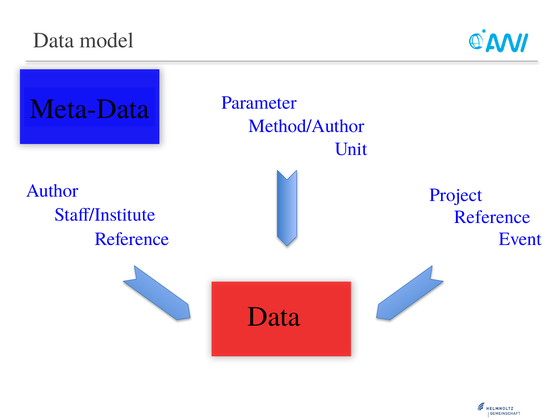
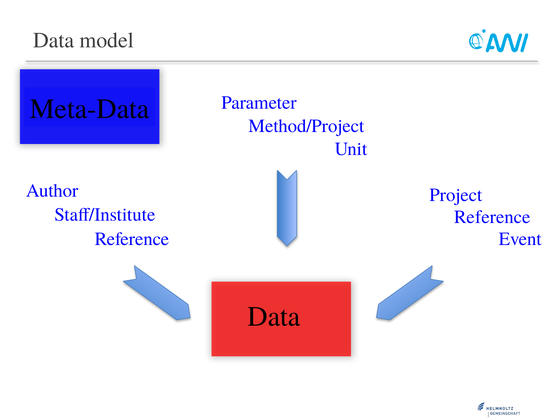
Method/Author: Method/Author -> Method/Project (306, 126)
